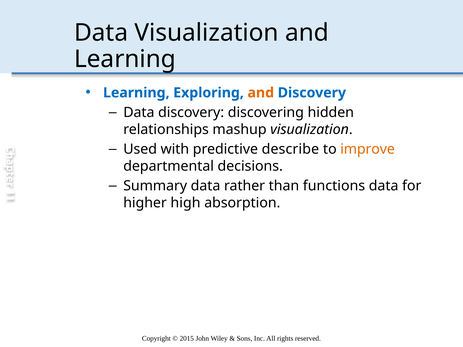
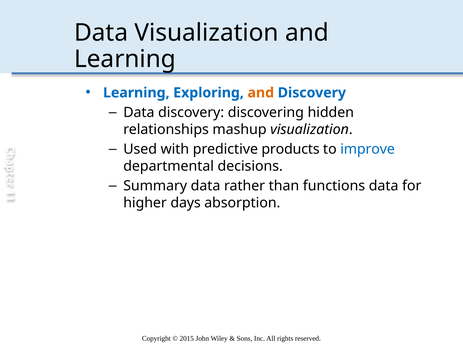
describe: describe -> products (291, 149)
improve colour: orange -> blue (368, 149)
high: high -> days (186, 203)
